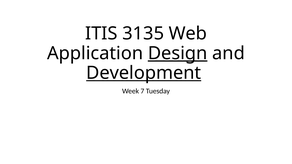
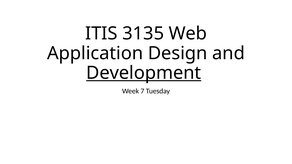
Design underline: present -> none (178, 53)
